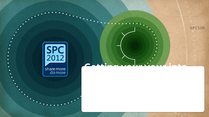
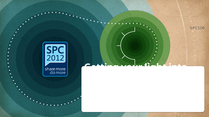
your your: your -> light (156, 68)
